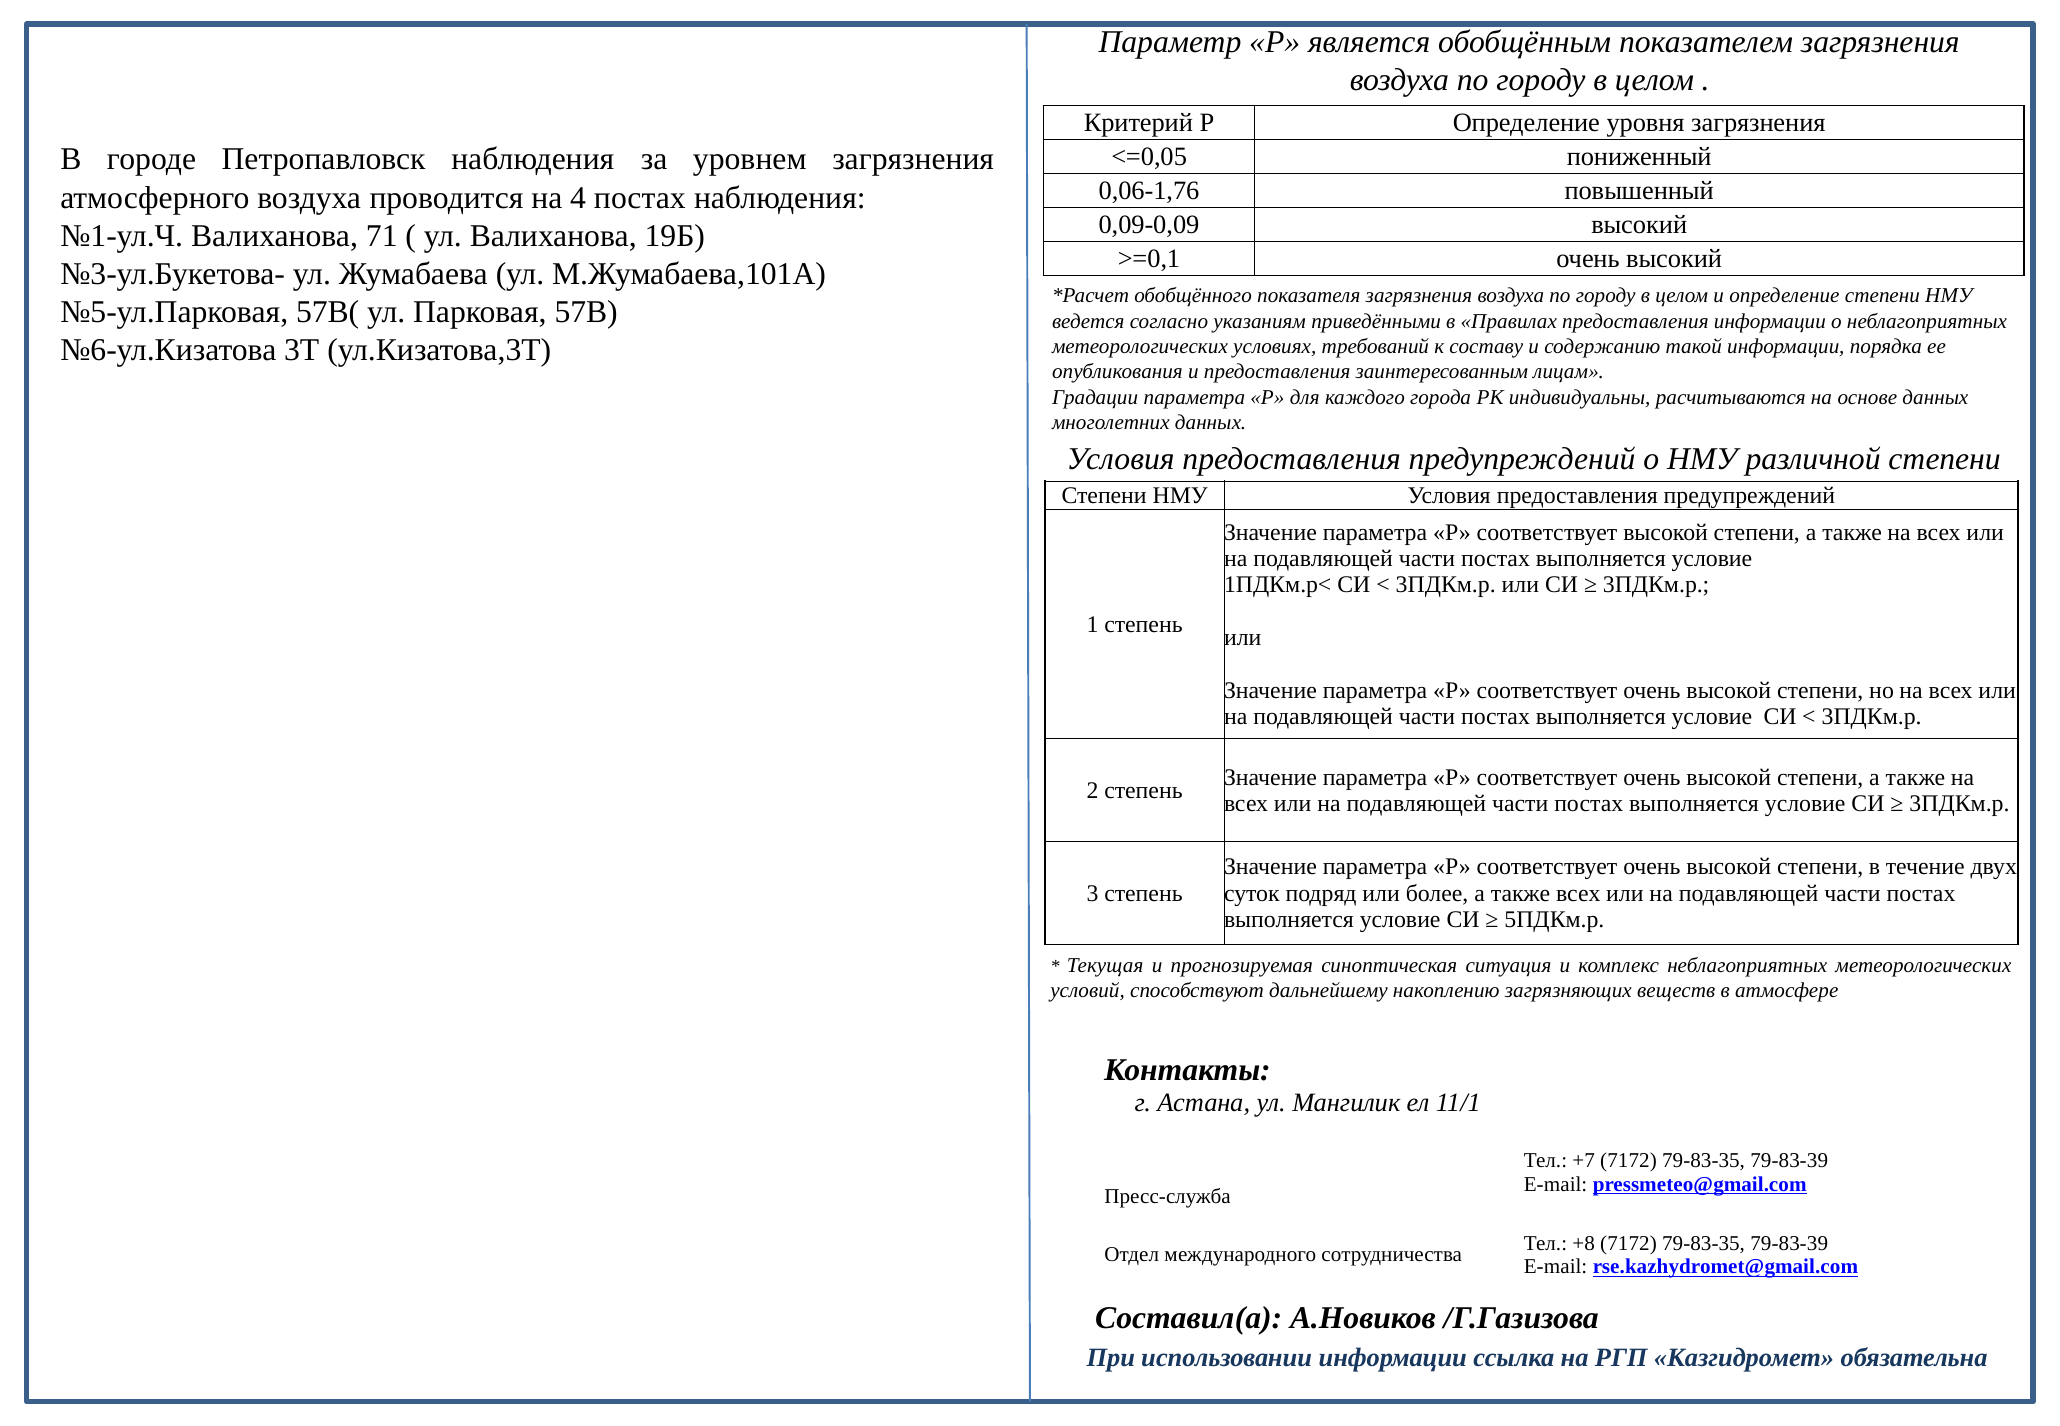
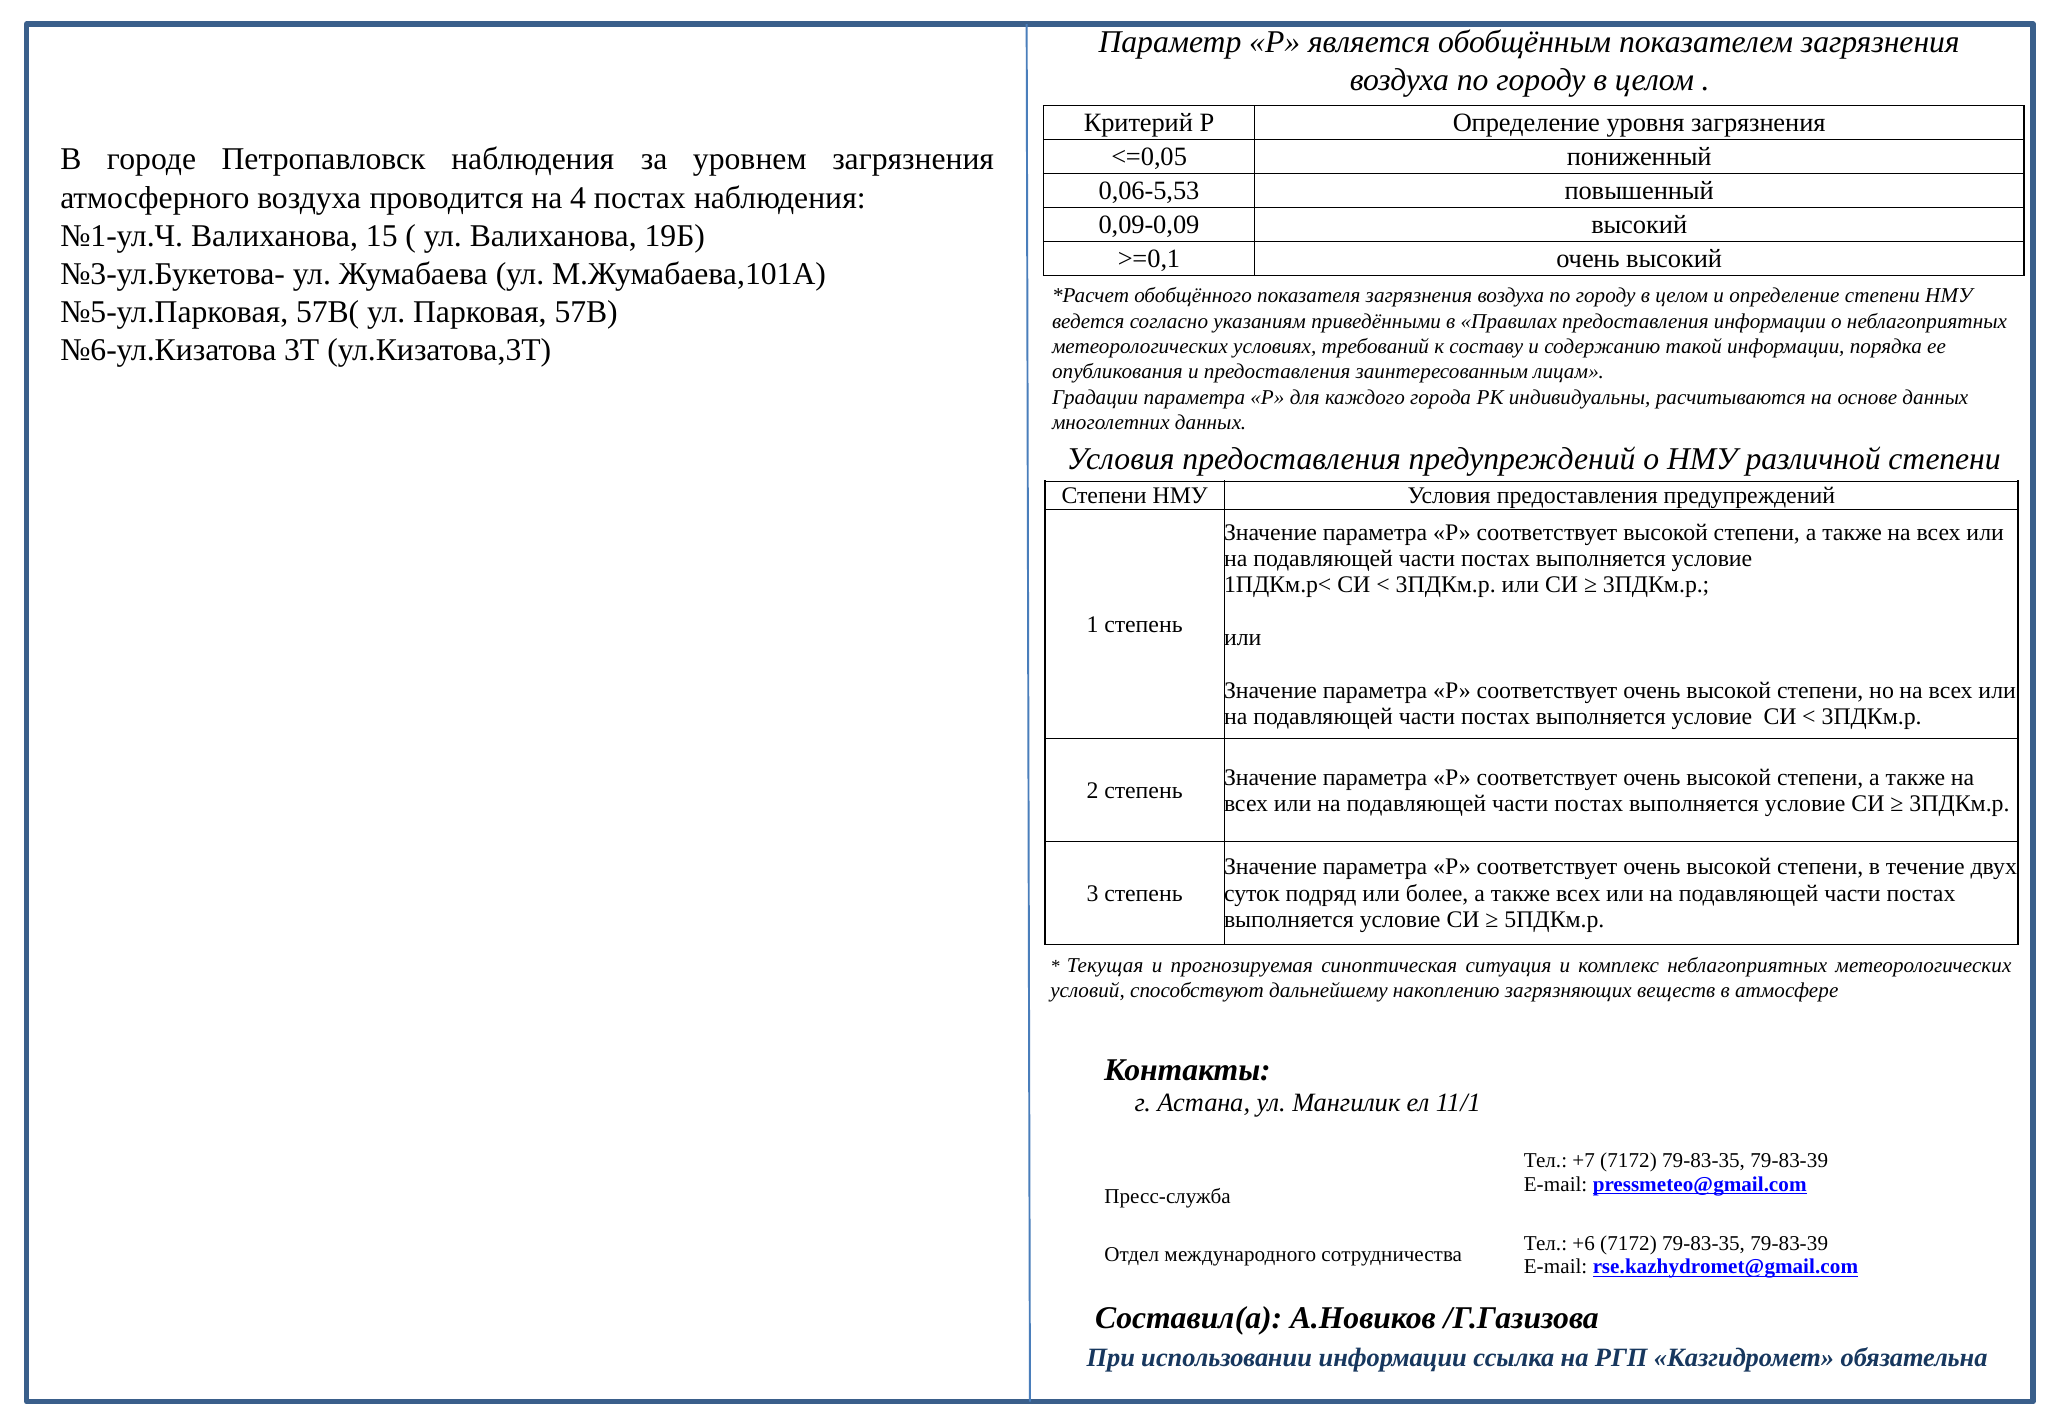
0,06-1,76: 0,06-1,76 -> 0,06-5,53 (1149, 190)
71: 71 -> 15 (382, 236)
+8: +8 -> +6 (1584, 1243)
